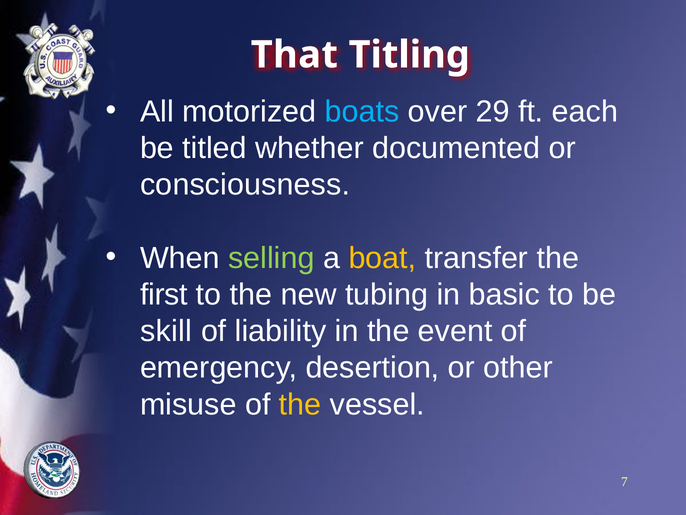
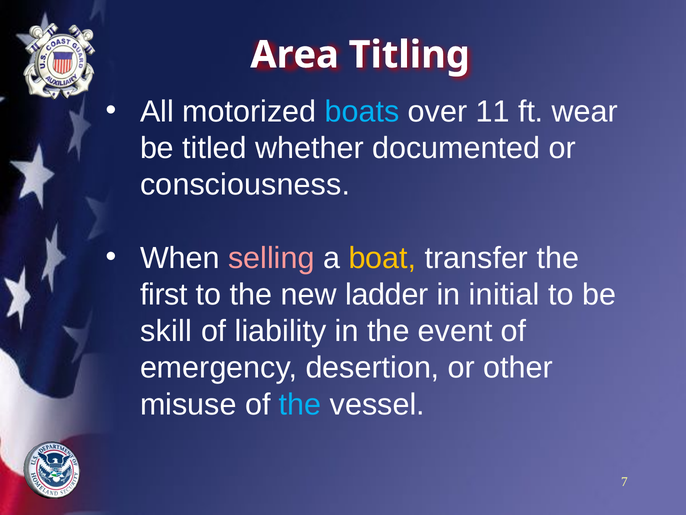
That: That -> Area (295, 55)
29: 29 -> 11 (493, 111)
each: each -> wear (585, 111)
selling colour: light green -> pink (271, 258)
tubing: tubing -> ladder (387, 294)
basic: basic -> initial (504, 294)
the colour: yellow -> light blue (300, 404)
